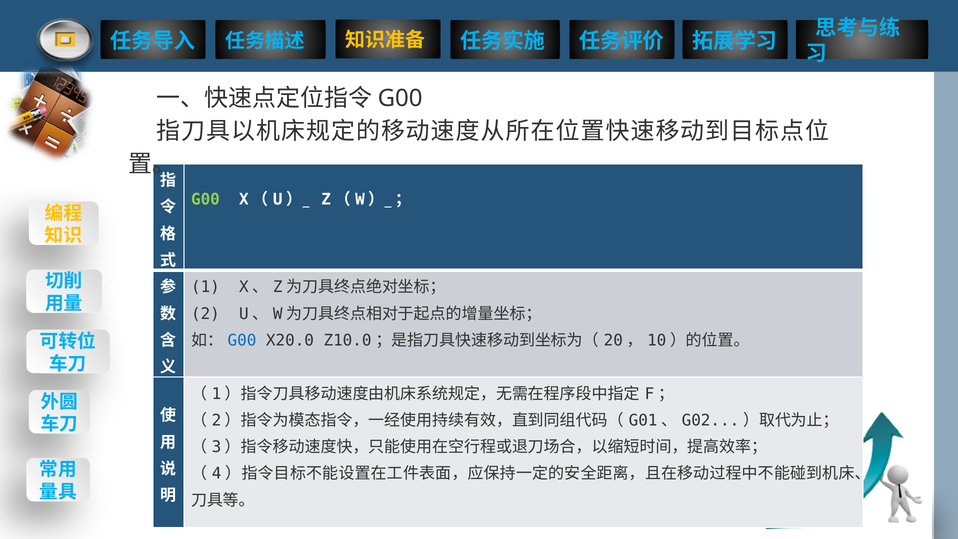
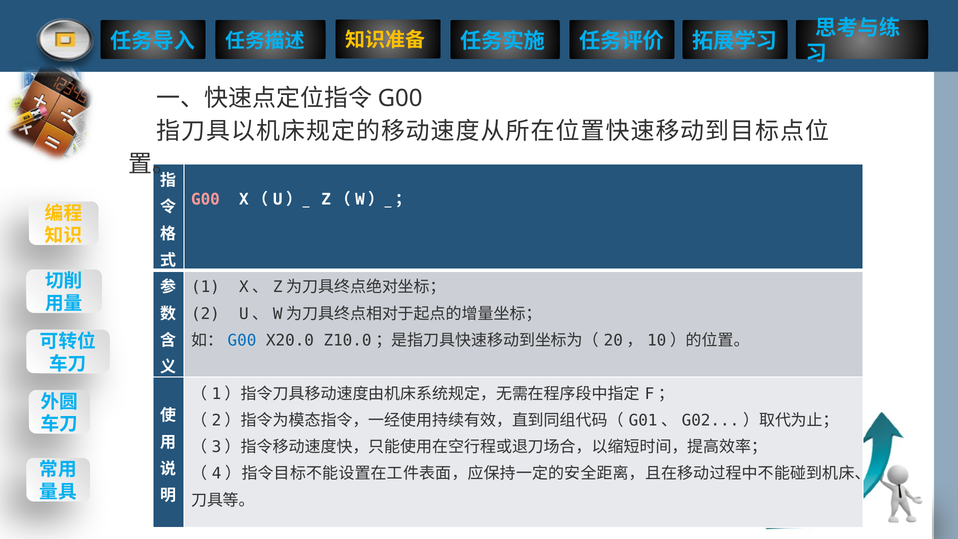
G00 colour: light green -> pink (205, 199)
